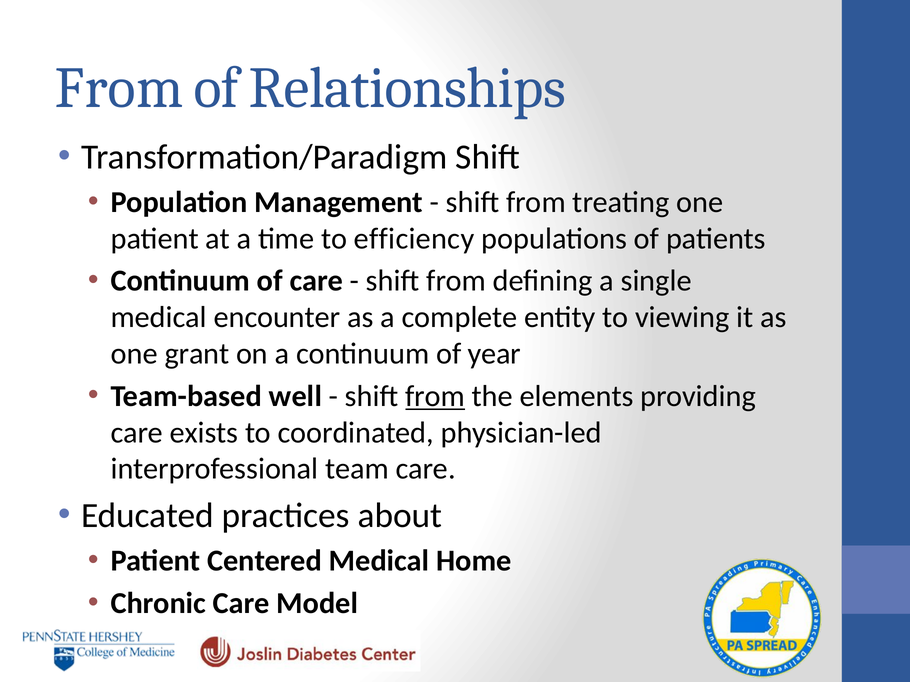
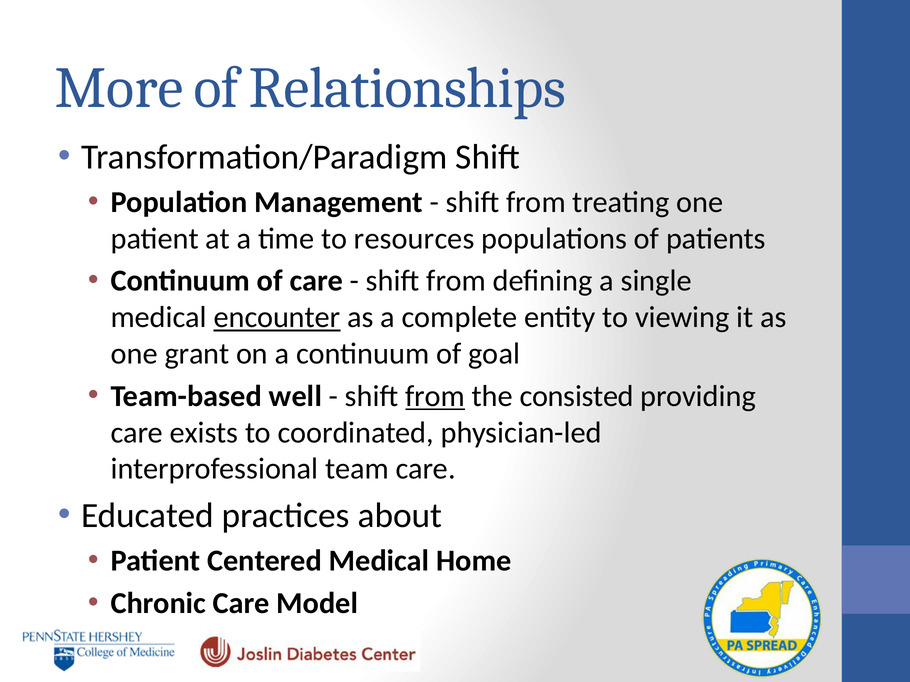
From: From -> More (119, 88)
efficiency: efficiency -> resources (414, 239)
encounter underline: none -> present (277, 318)
year: year -> goal (494, 354)
elements: elements -> consisted (577, 396)
